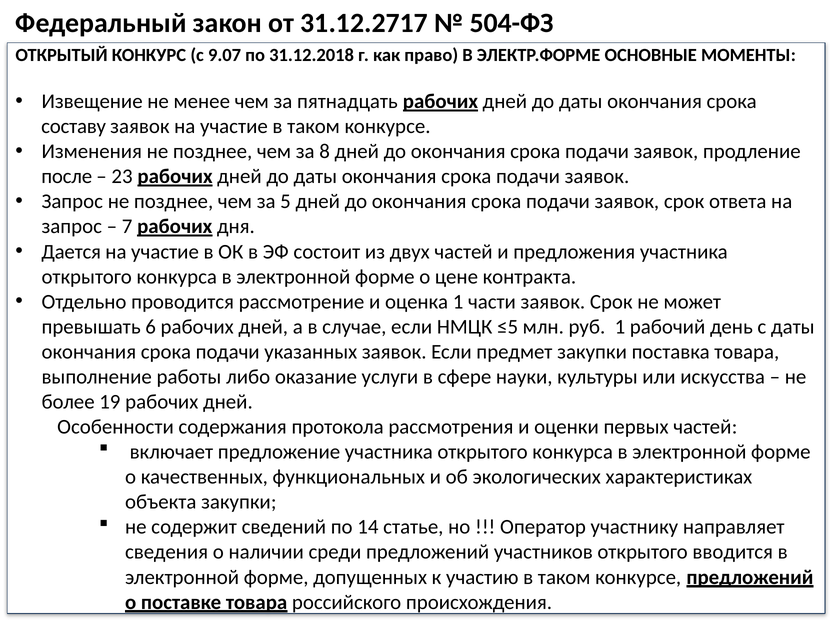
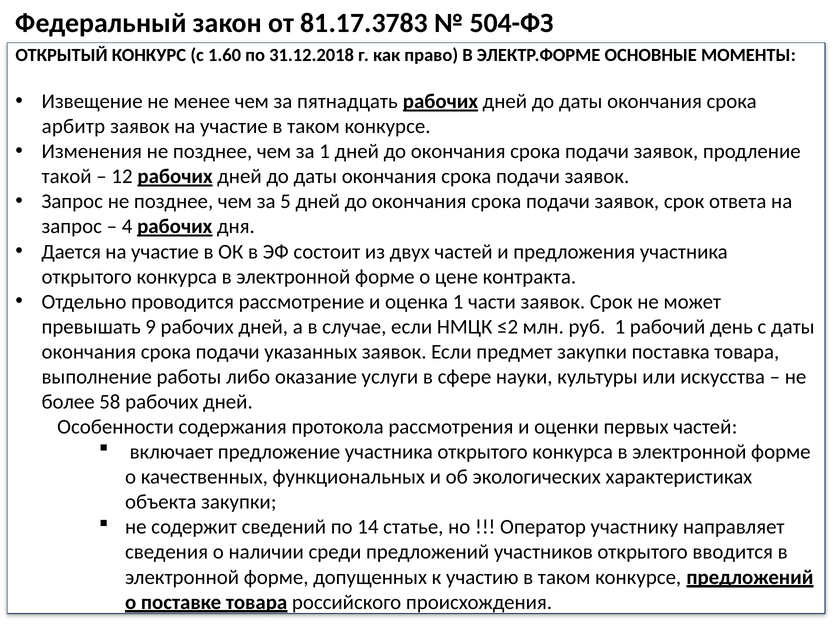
31.12.2717: 31.12.2717 -> 81.17.3783 (364, 23)
9.07: 9.07 -> 1.60 (225, 55)
составу: составу -> арбитр (73, 126)
за 8: 8 -> 1 (325, 152)
после: после -> такой (67, 177)
23: 23 -> 12 (122, 177)
7: 7 -> 4 (127, 227)
6: 6 -> 9 (151, 327)
≤5: ≤5 -> ≤2 (508, 327)
19: 19 -> 58 (110, 402)
